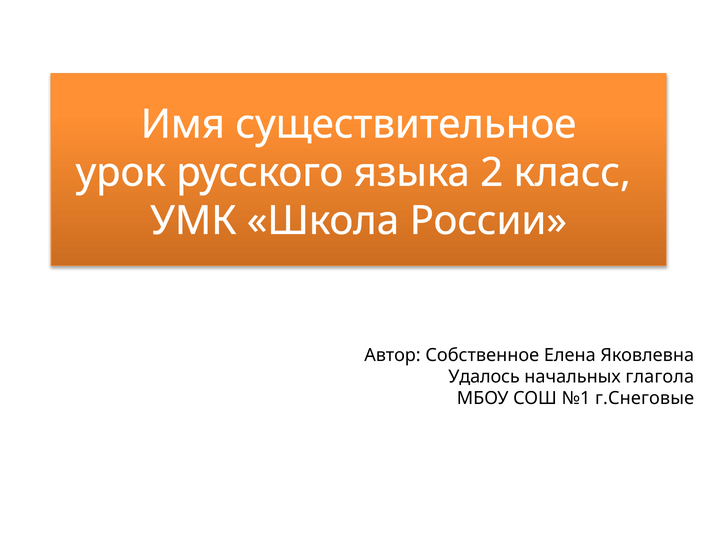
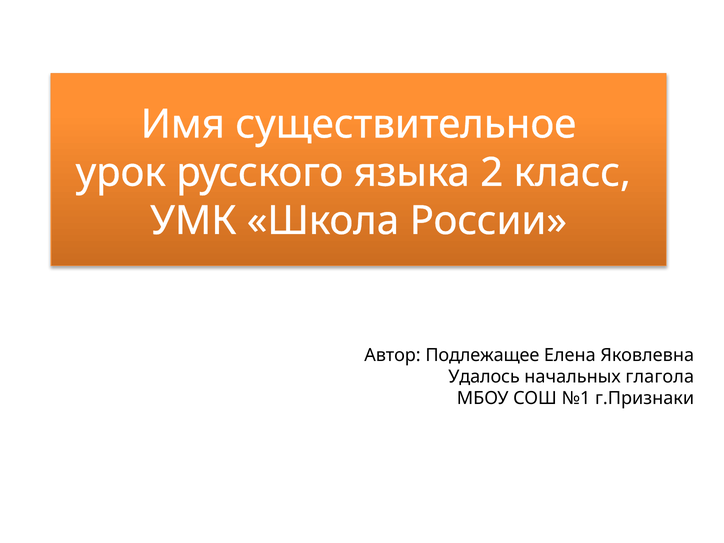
Собственное: Собственное -> Подлежащее (482, 355)
г.Снеговые: г.Снеговые -> г.Признаки (645, 398)
